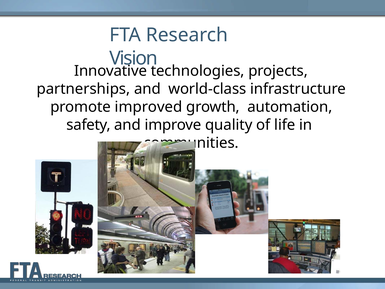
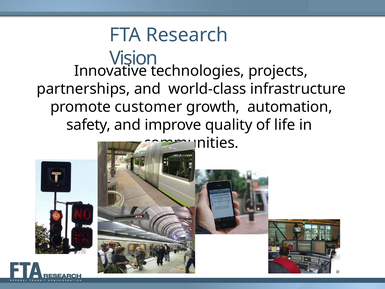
improved: improved -> customer (148, 107)
